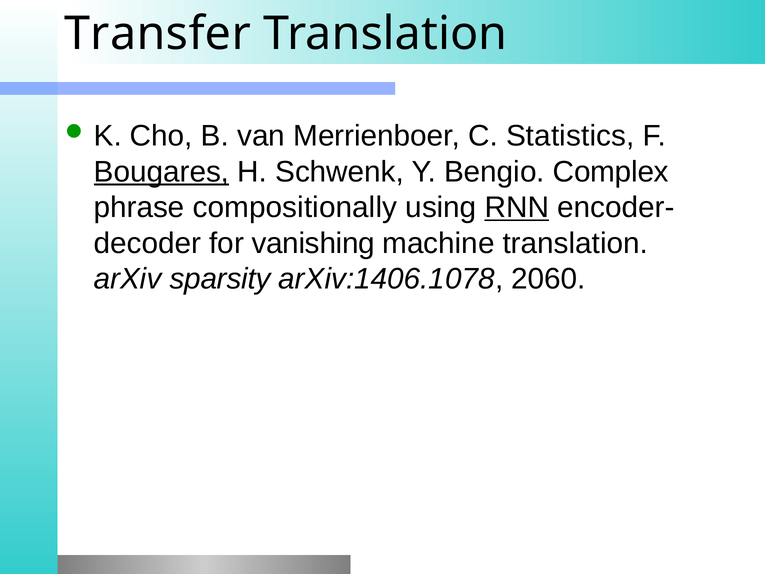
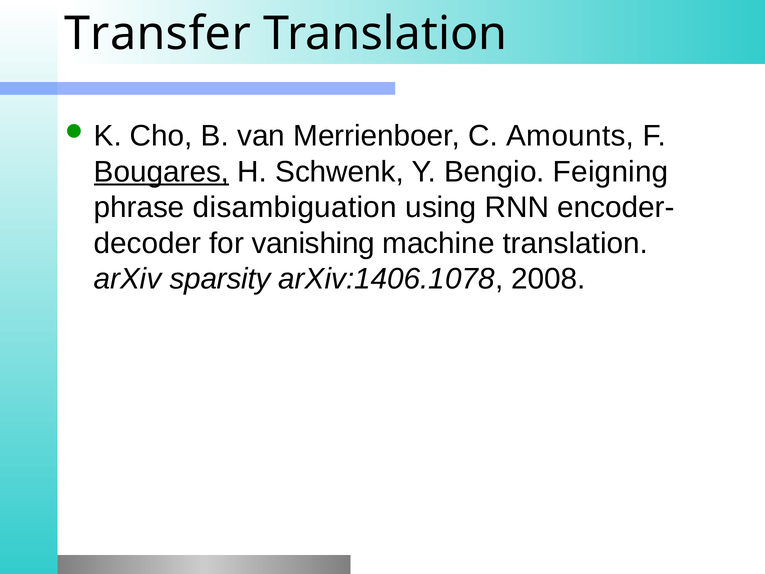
Statistics: Statistics -> Amounts (570, 136)
Complex: Complex -> Feigning (611, 172)
compositionally: compositionally -> disambiguation (295, 207)
RNN underline: present -> none (517, 207)
2060: 2060 -> 2008 (549, 279)
